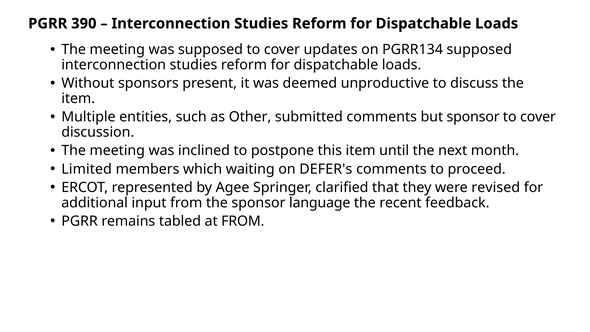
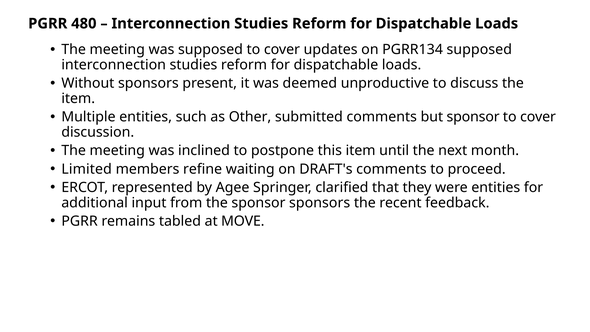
390: 390 -> 480 (84, 24)
which: which -> refine (203, 169)
DEFER's: DEFER's -> DRAFT's (326, 169)
were revised: revised -> entities (496, 187)
sponsor language: language -> sponsors (320, 203)
at FROM: FROM -> MOVE (243, 221)
